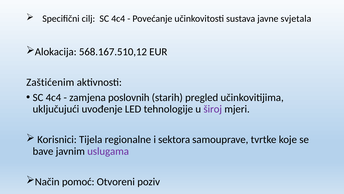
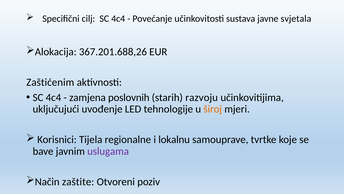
568.167.510,12: 568.167.510,12 -> 367.201.688,26 (113, 52)
pregled: pregled -> razvoju (202, 97)
široj colour: purple -> orange (213, 109)
sektora: sektora -> lokalnu (174, 139)
pomoć: pomoć -> zaštite (78, 181)
